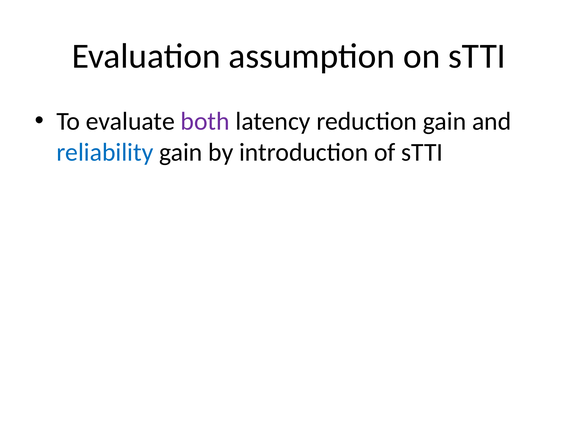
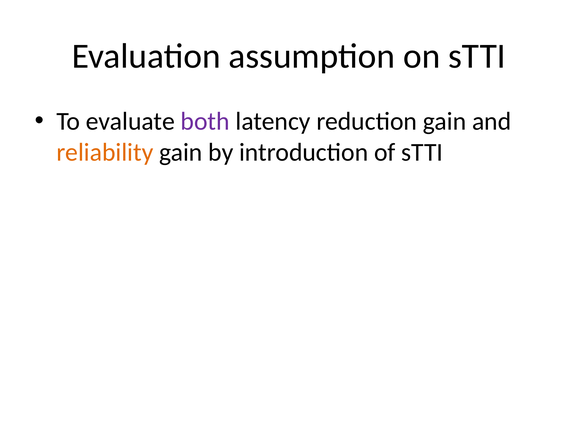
reliability colour: blue -> orange (105, 152)
